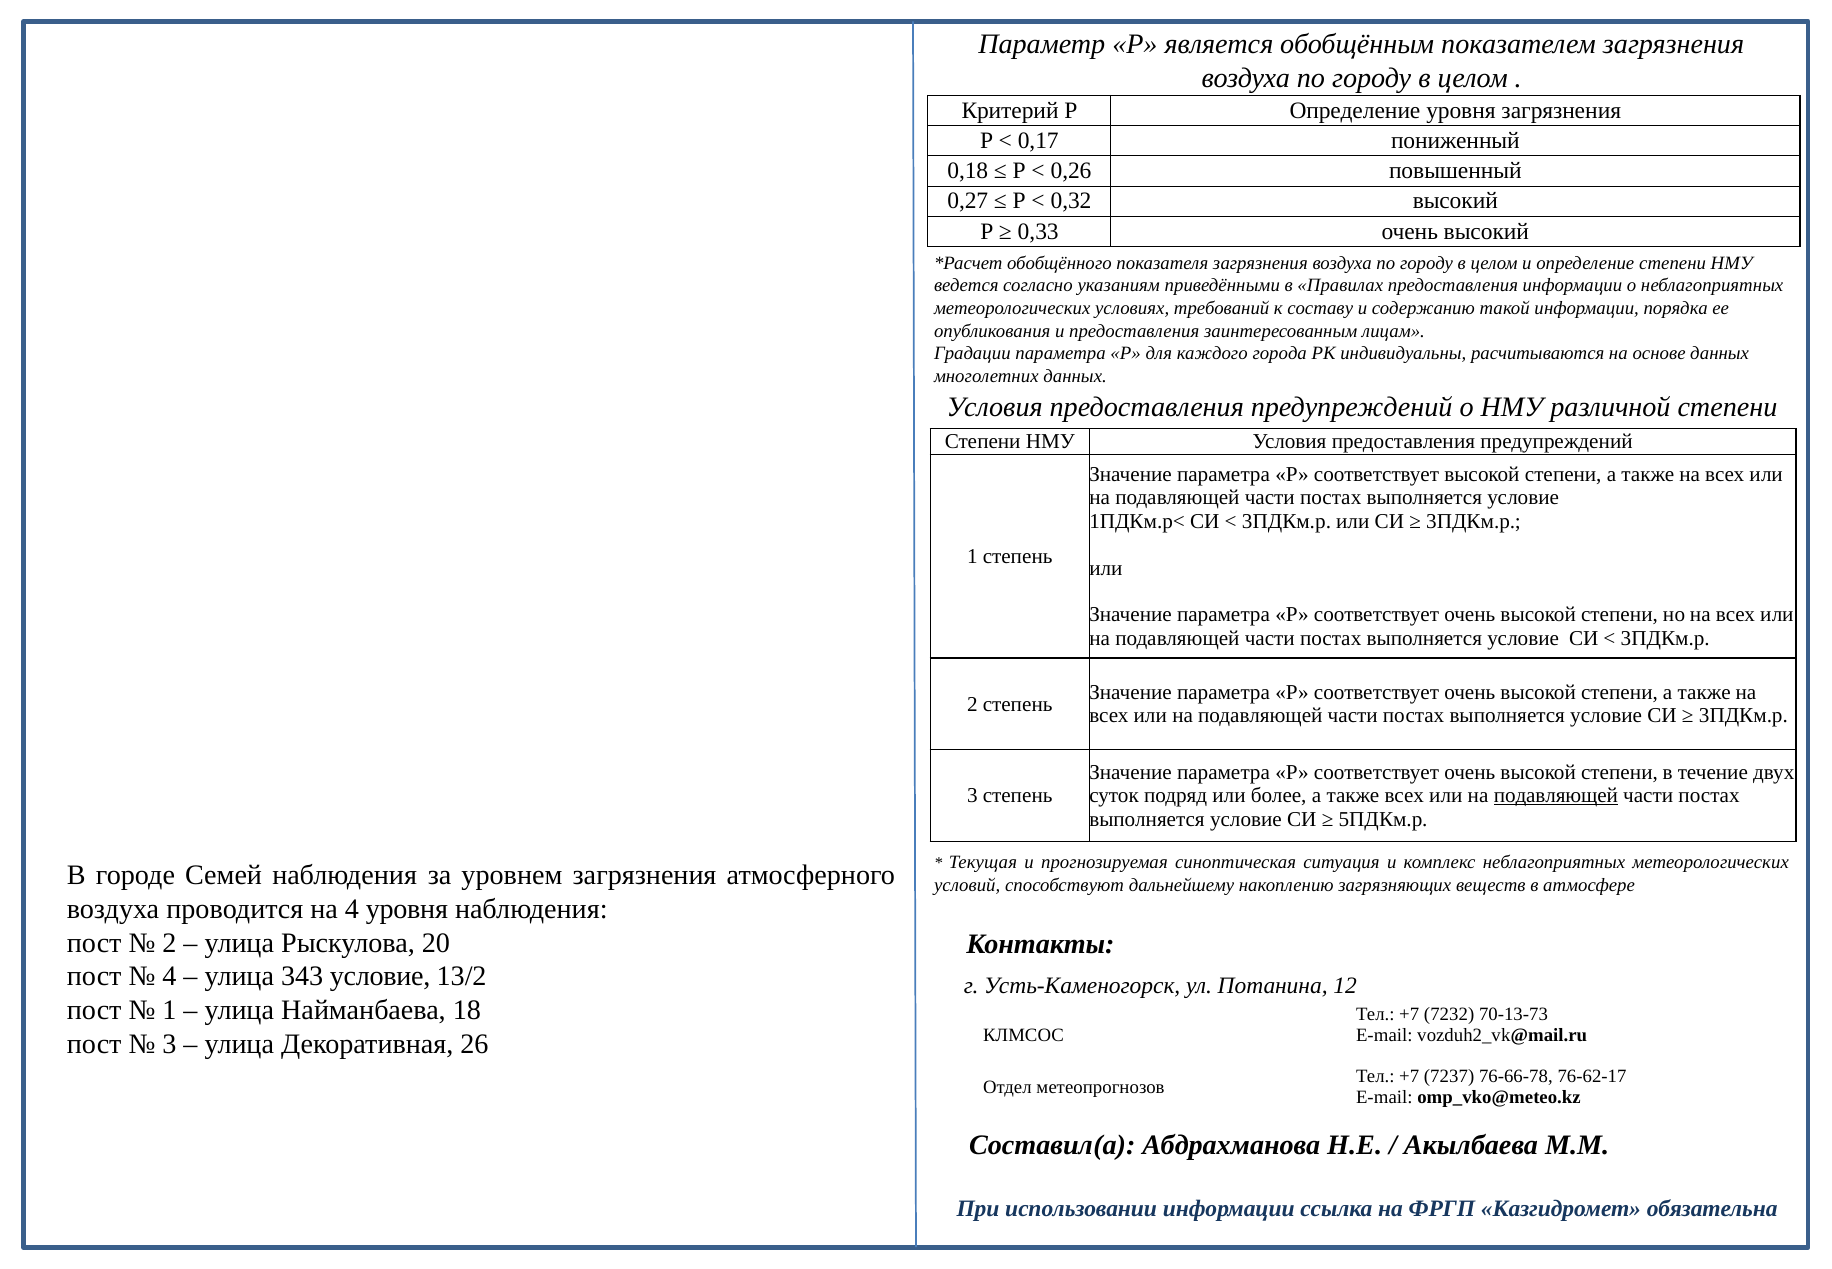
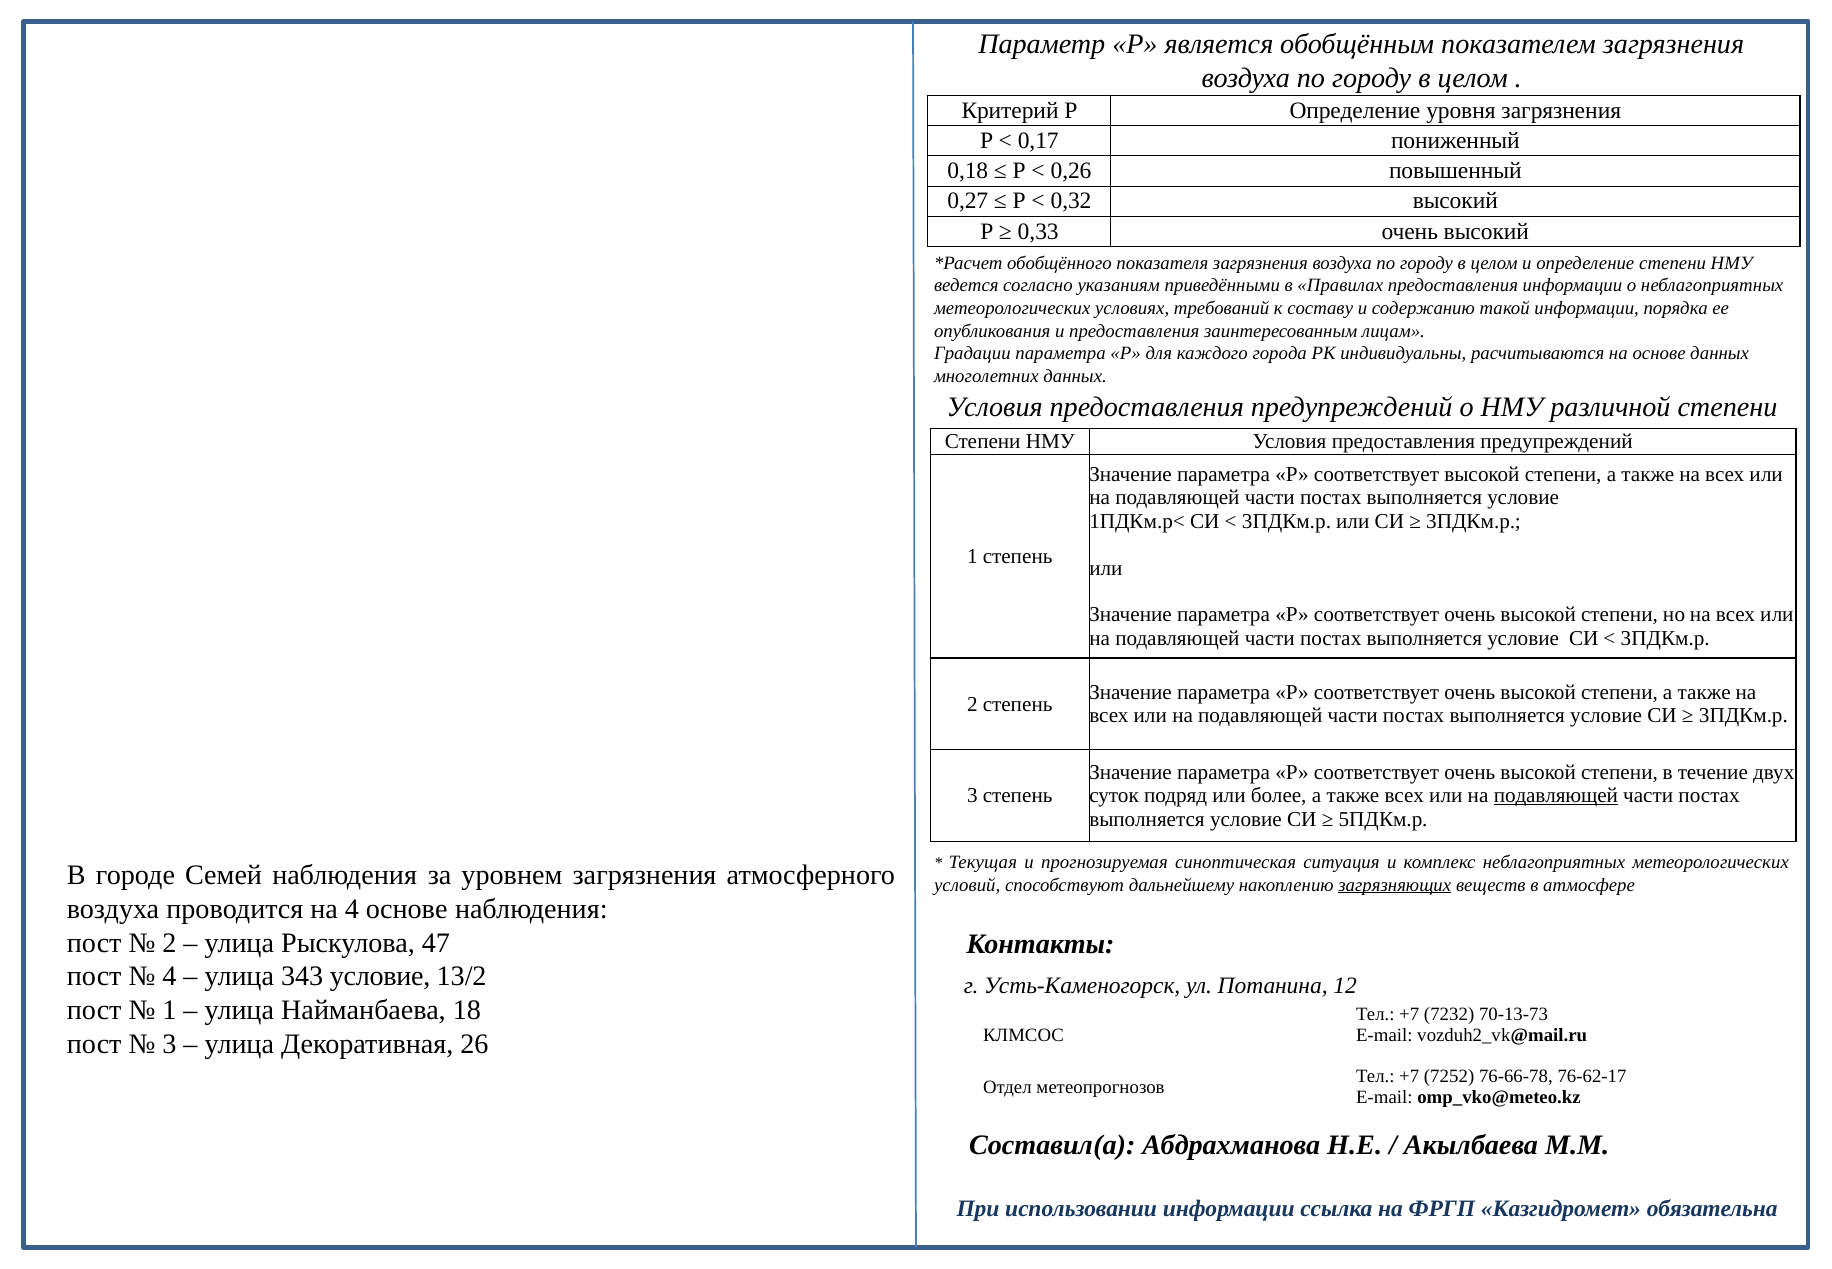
загрязняющих underline: none -> present (1395, 884)
4 уровня: уровня -> основе (407, 908)
20: 20 -> 47 (436, 942)
7237: 7237 -> 7252 (1449, 1076)
